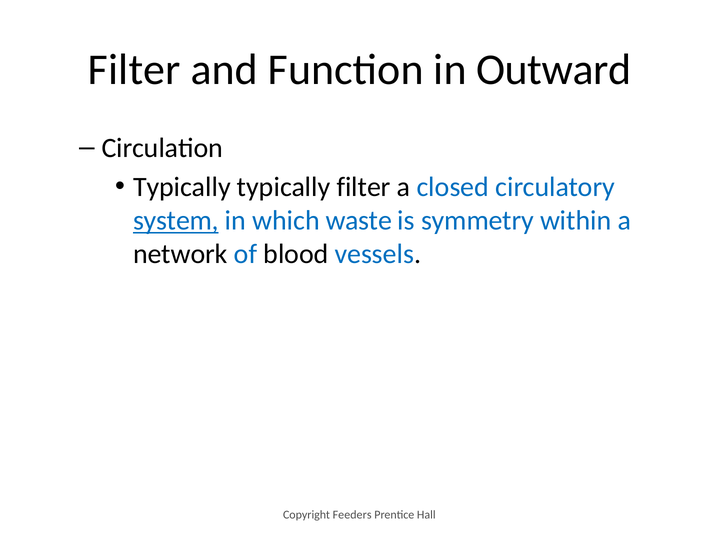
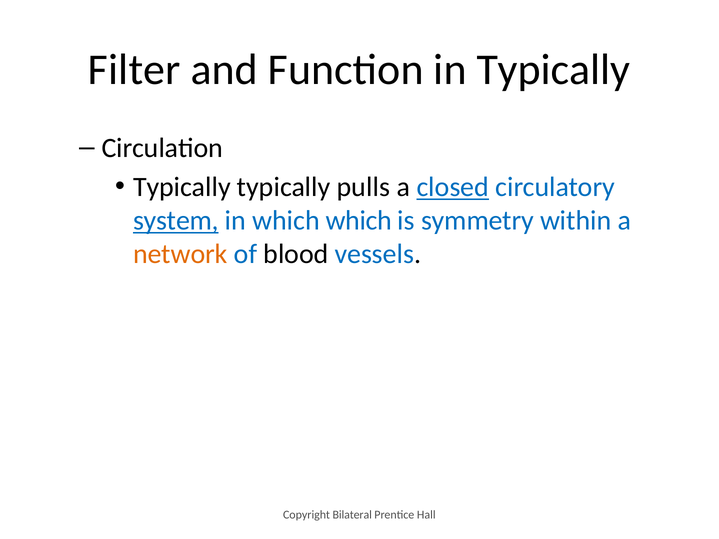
in Outward: Outward -> Typically (553, 70)
typically filter: filter -> pulls (364, 187)
closed underline: none -> present (453, 187)
which waste: waste -> which (359, 221)
network colour: black -> orange (180, 254)
Feeders: Feeders -> Bilateral (352, 515)
